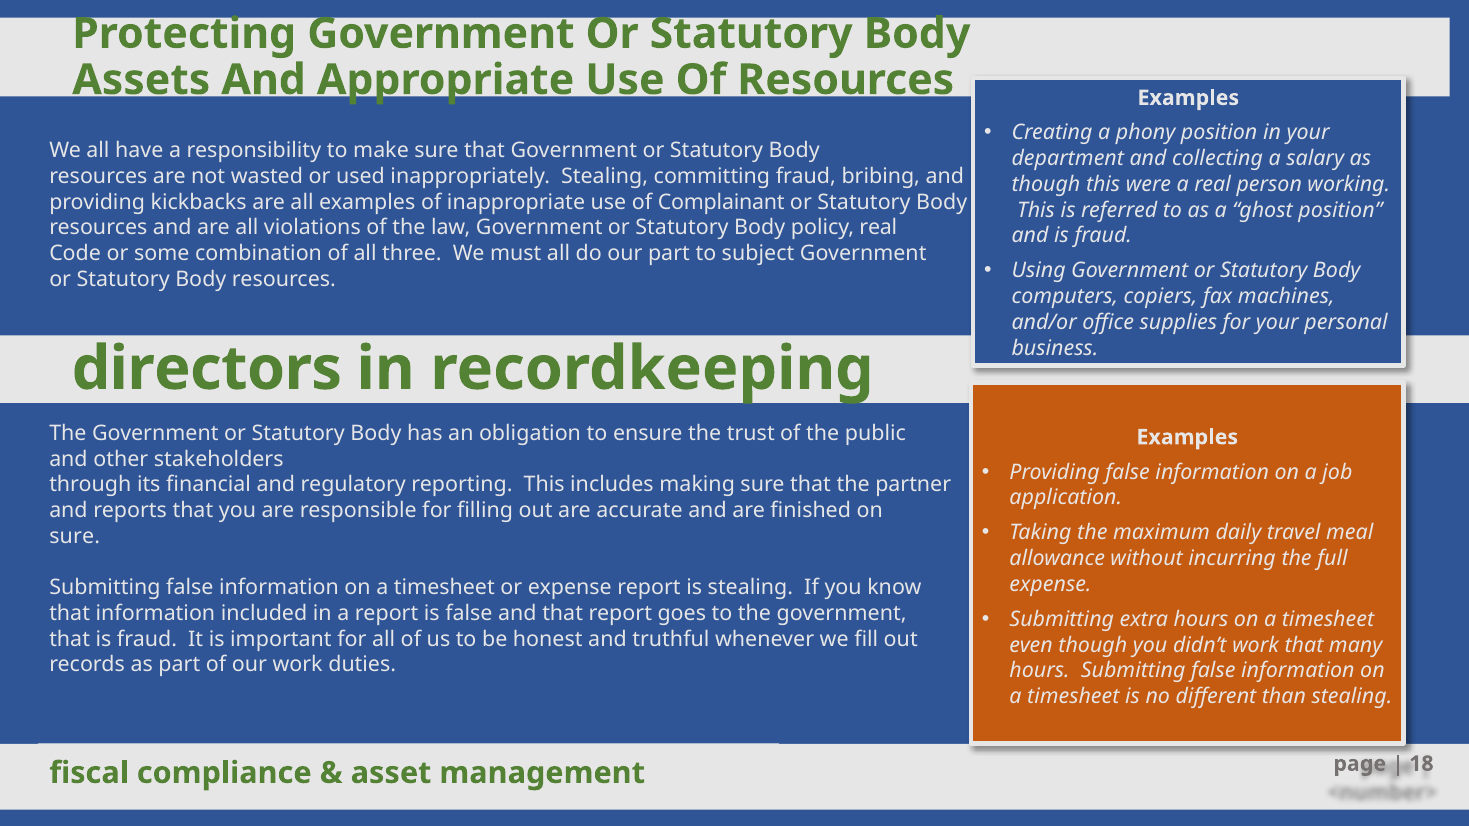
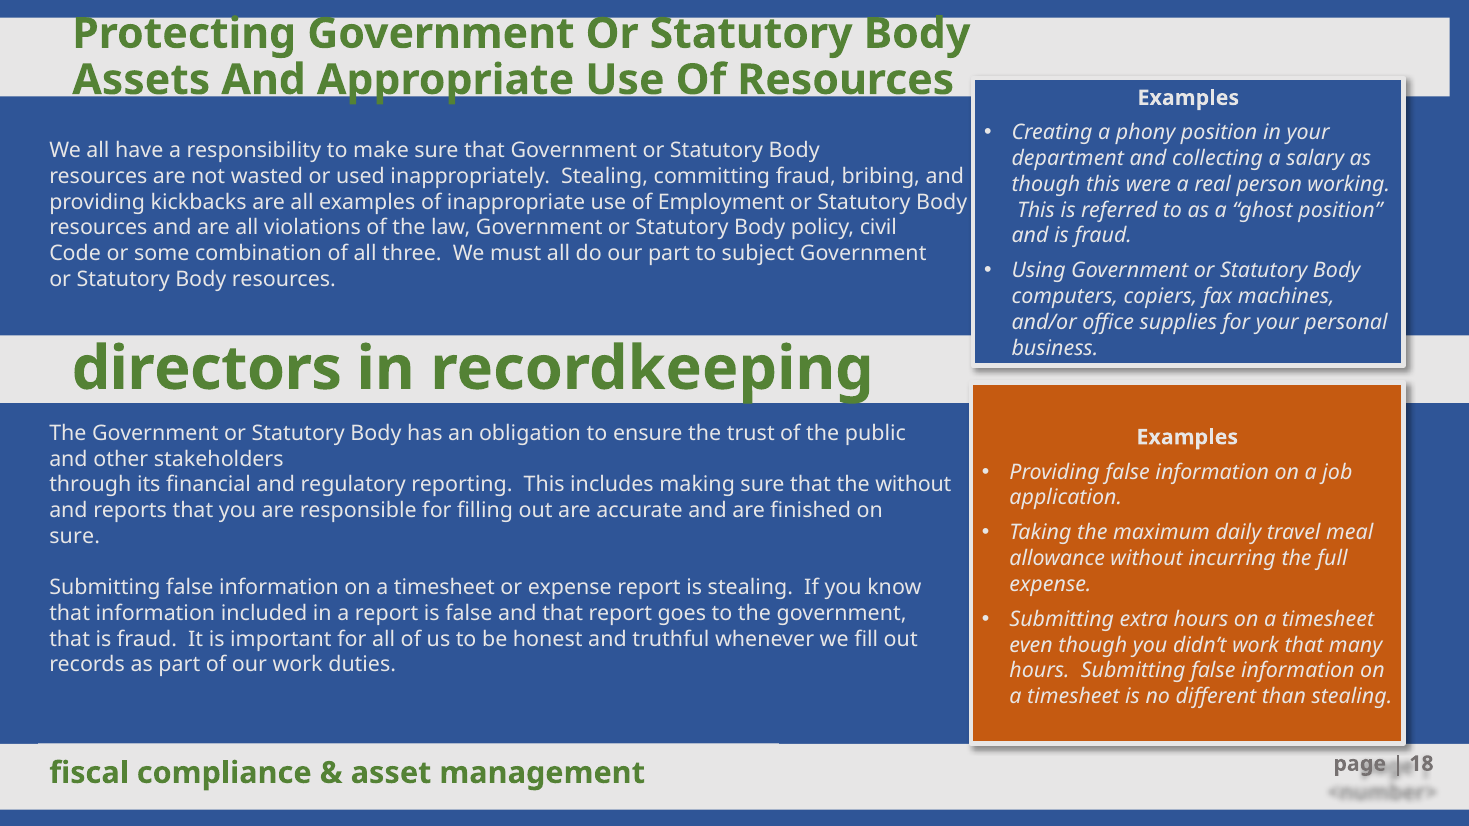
Complainant: Complainant -> Employment (721, 202)
policy real: real -> civil (878, 228)
the partner: partner -> without (913, 485)
